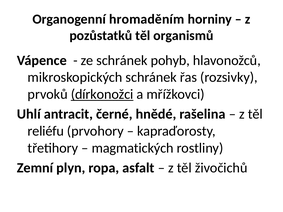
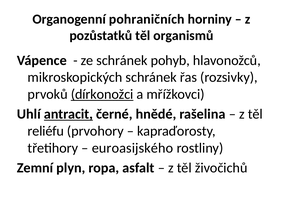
hromaděním: hromaděním -> pohraničních (147, 19)
antracit underline: none -> present (68, 114)
magmatických: magmatických -> euroasijského (132, 148)
